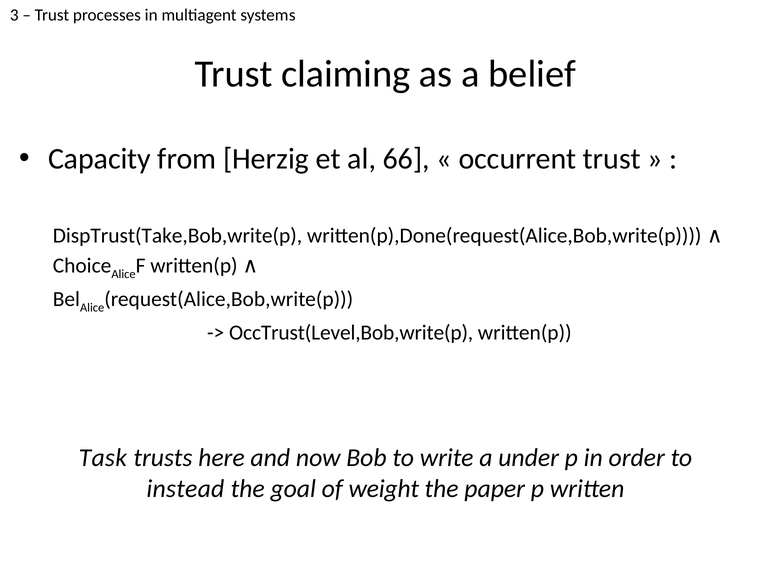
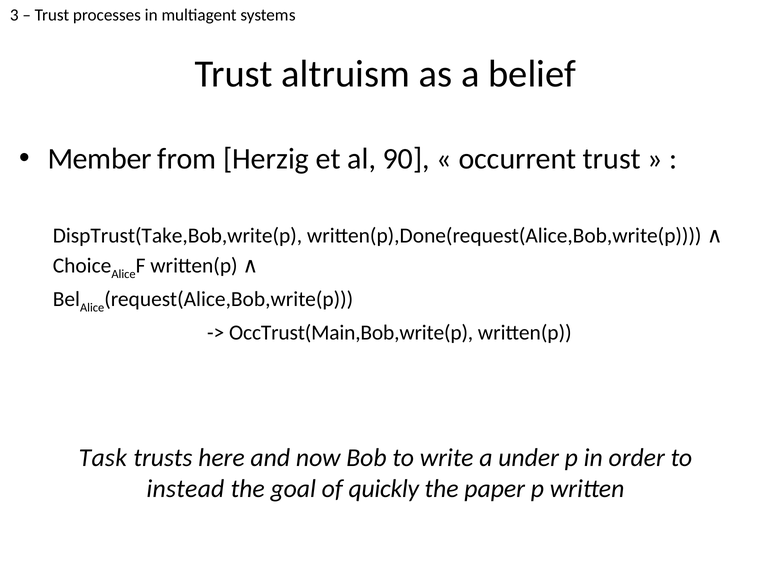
claiming: claiming -> altruism (346, 74)
Capacity: Capacity -> Member (100, 159)
66: 66 -> 90 (406, 159)
OccTrust(Level,Bob,write(p: OccTrust(Level,Bob,write(p -> OccTrust(Main,Bob,write(p (351, 332)
weight: weight -> quickly (384, 488)
